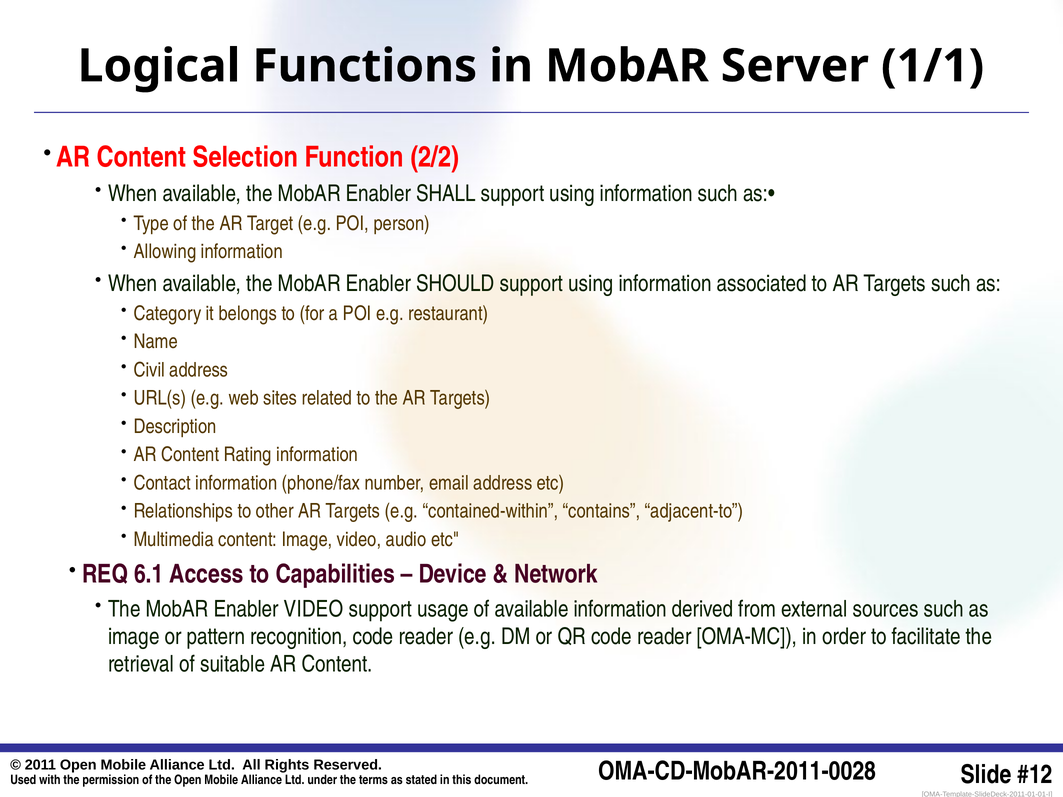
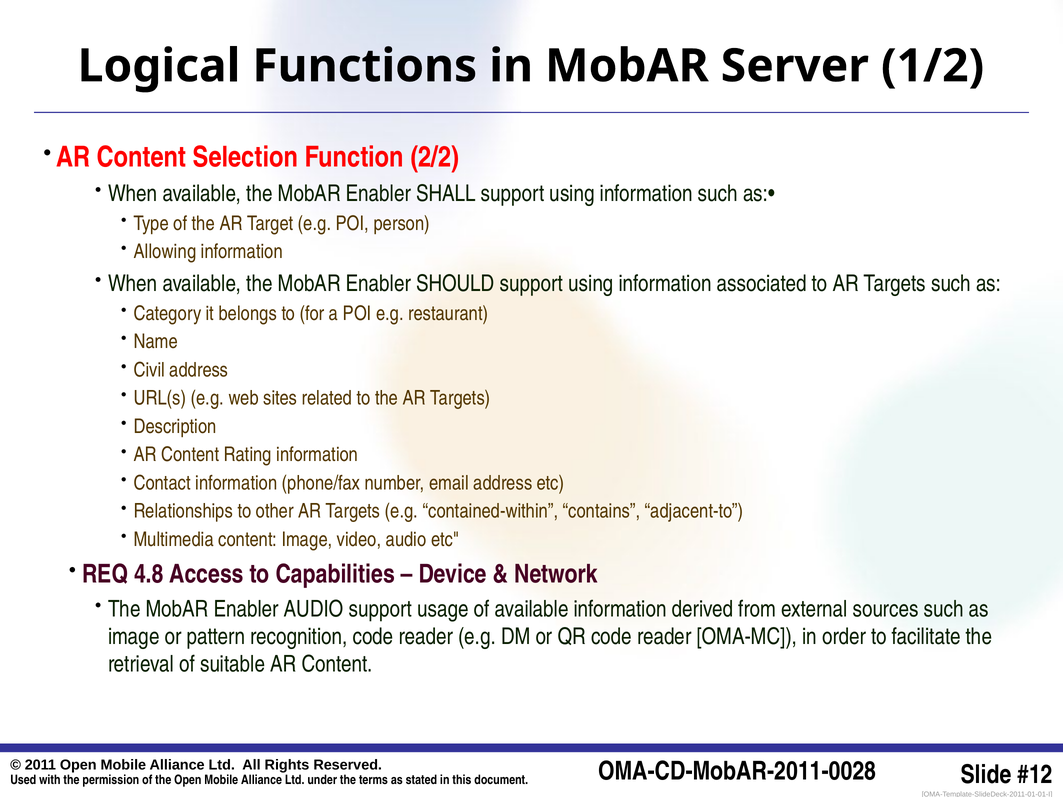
1/1: 1/1 -> 1/2 (933, 66)
6.1: 6.1 -> 4.8 (149, 574)
Enabler VIDEO: VIDEO -> AUDIO (314, 609)
